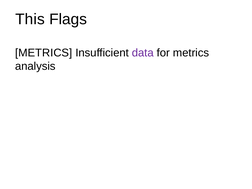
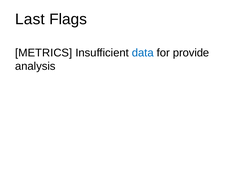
This: This -> Last (30, 19)
data colour: purple -> blue (143, 53)
for metrics: metrics -> provide (191, 53)
